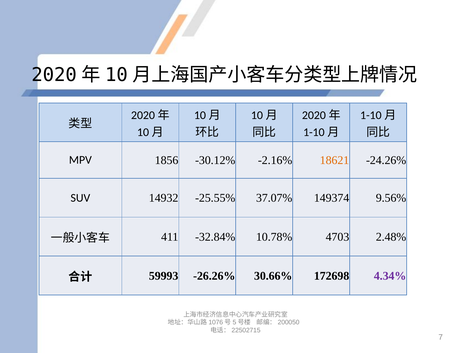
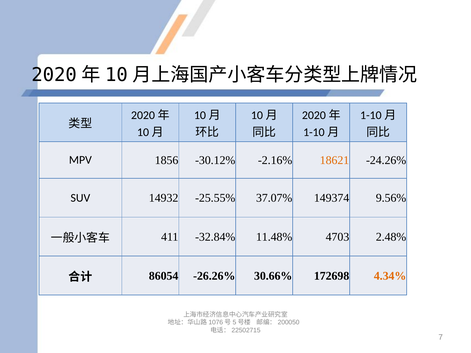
10.78%: 10.78% -> 11.48% (274, 237)
59993: 59993 -> 86054 (164, 276)
4.34% colour: purple -> orange (390, 276)
